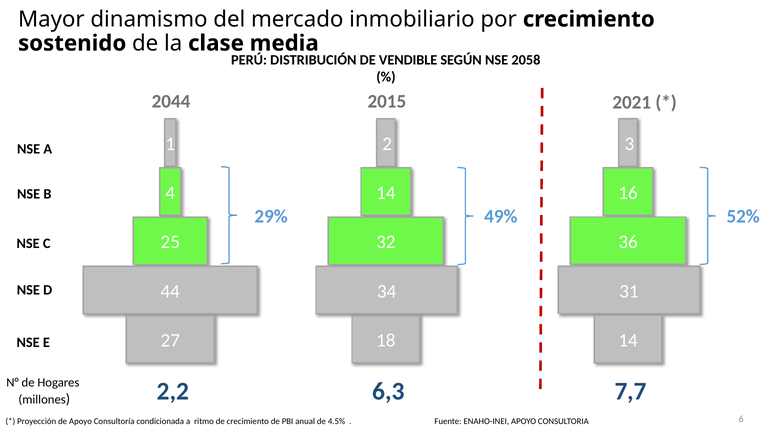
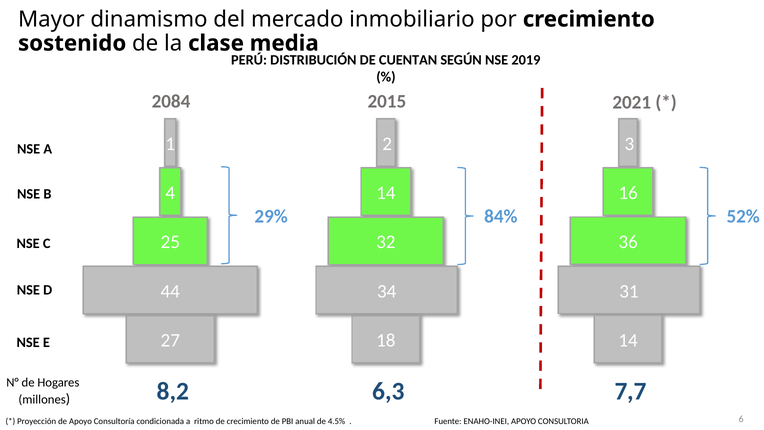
VENDIBLE: VENDIBLE -> CUENTAN (408, 60)
2058: 2058 -> 2019 (526, 60)
2044: 2044 -> 2084 (171, 101)
49%: 49% -> 84% (501, 216)
2,2: 2,2 -> 8,2 (173, 391)
